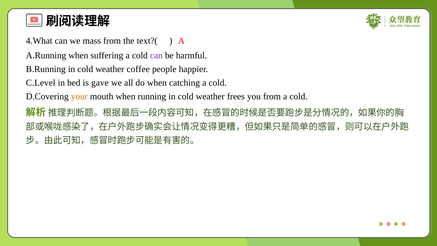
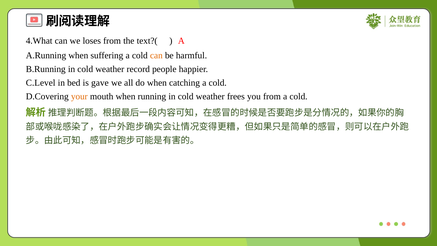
mass: mass -> loses (92, 41)
can colour: purple -> orange (156, 56)
coffee: coffee -> record (138, 69)
